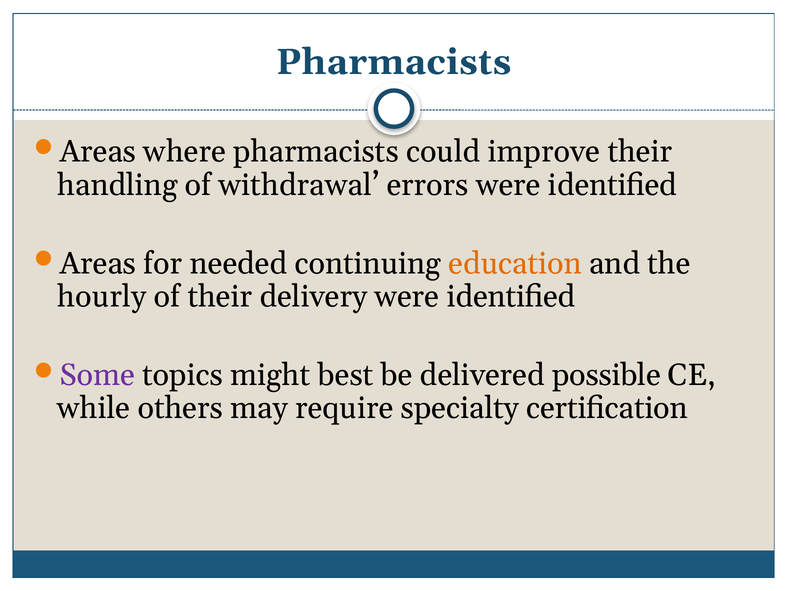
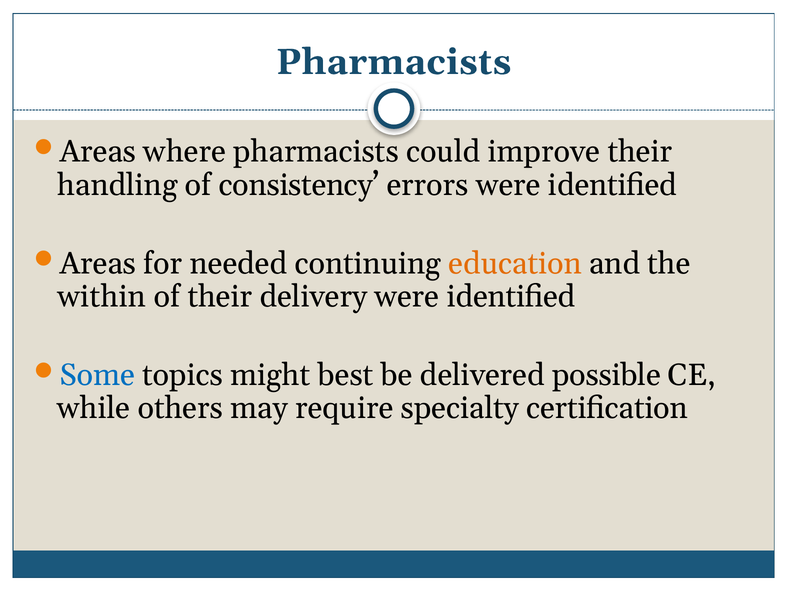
withdrawal: withdrawal -> consistency (299, 185)
hourly: hourly -> within (102, 297)
Some colour: purple -> blue (97, 375)
